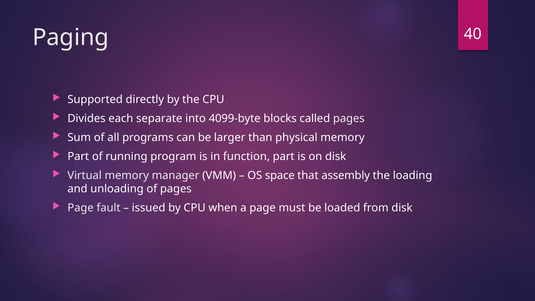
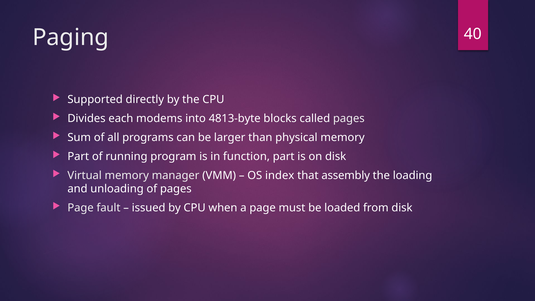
separate: separate -> modems (159, 119)
4099-byte: 4099-byte -> 4813-byte (235, 119)
space: space -> index (280, 175)
